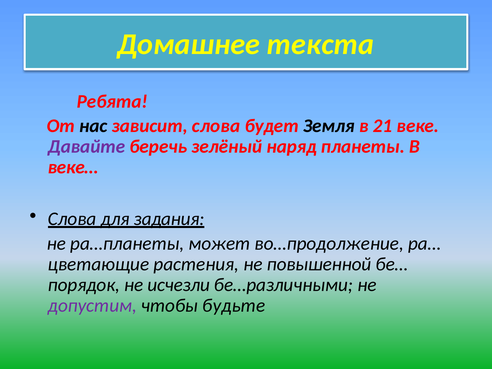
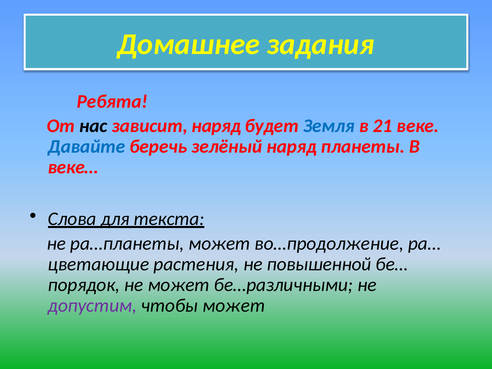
текста: текста -> задания (321, 44)
зависит слова: слова -> наряд (216, 126)
Земля colour: black -> blue (329, 126)
Давайте colour: purple -> blue (87, 147)
задания: задания -> текста (169, 219)
не исчезли: исчезли -> может (179, 285)
чтобы будьте: будьте -> может (234, 305)
